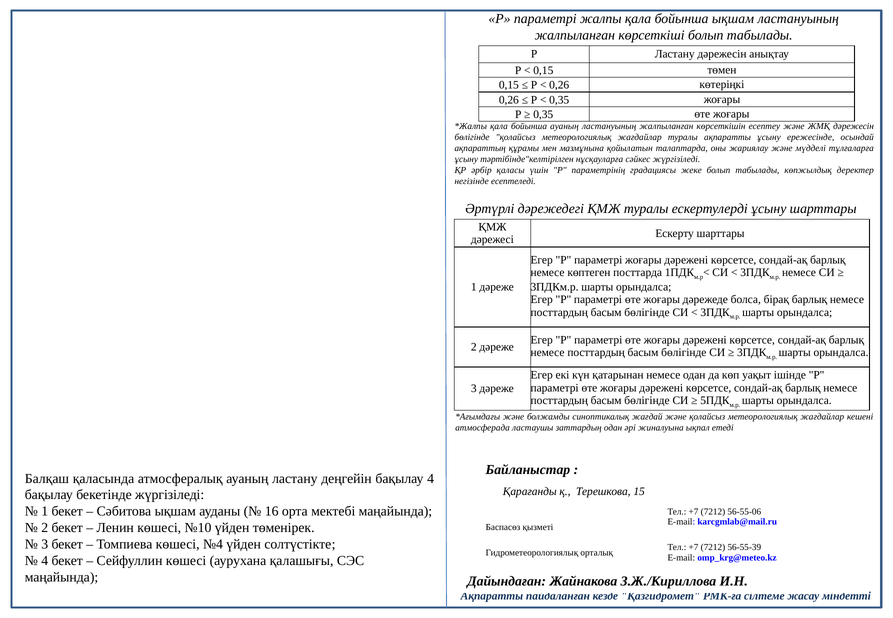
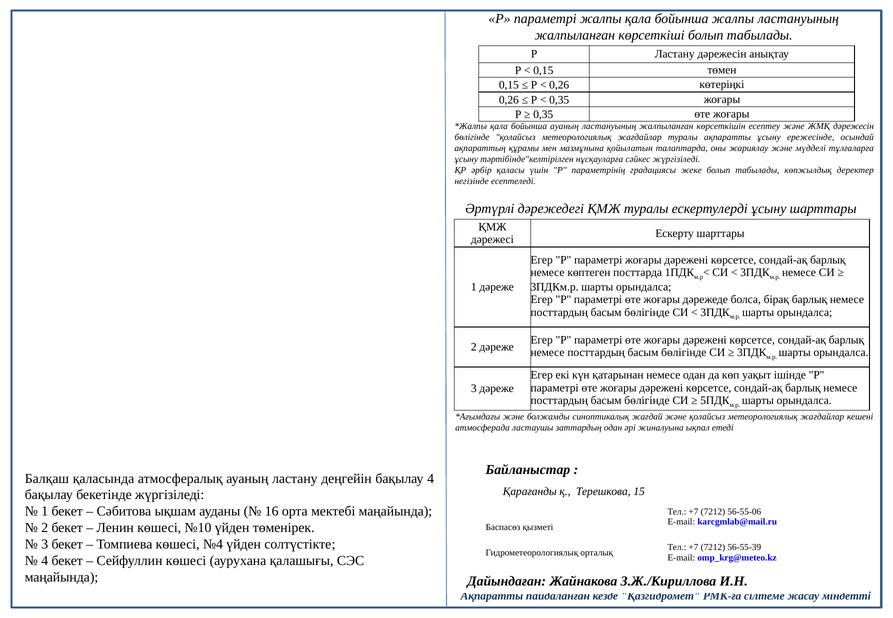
бойынша ықшам: ықшам -> жалпы (733, 19)
